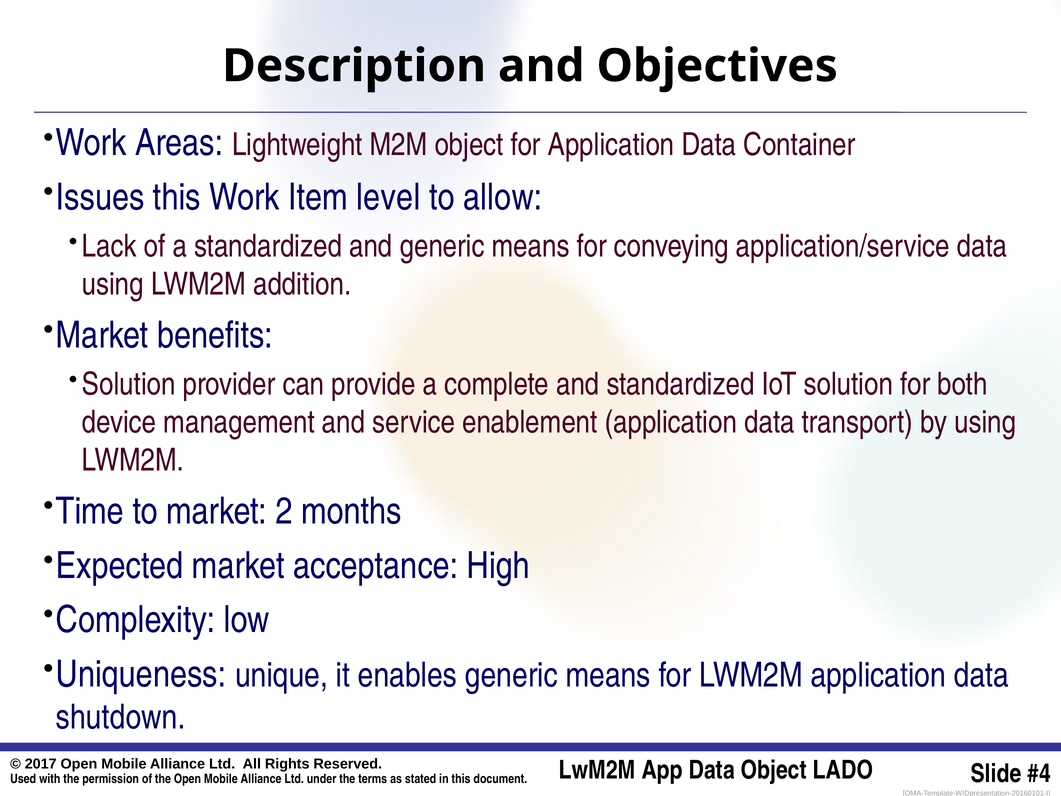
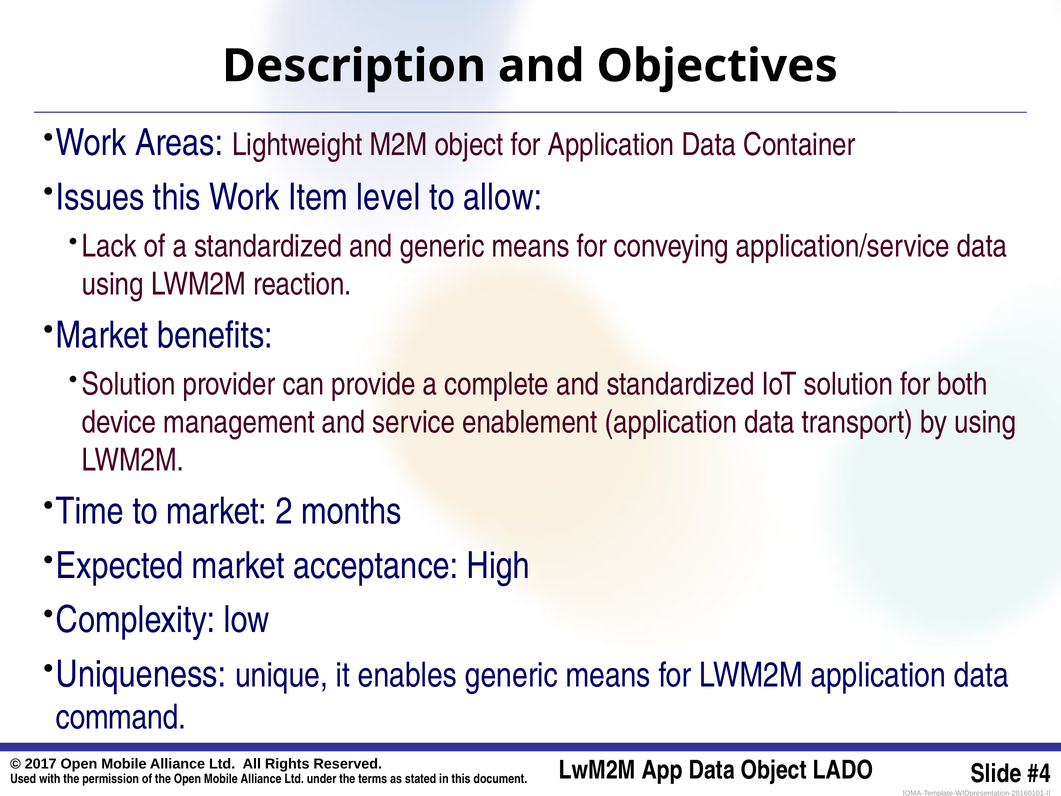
addition: addition -> reaction (302, 284)
shutdown: shutdown -> command (121, 717)
